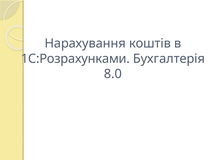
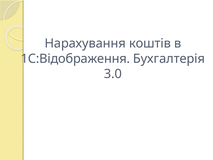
1С:Розрахунками: 1С:Розрахунками -> 1С:Відображення (75, 59)
8.0: 8.0 -> 3.0 (113, 74)
